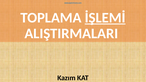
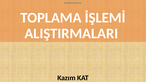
İŞLEMİ underline: present -> none (105, 18)
